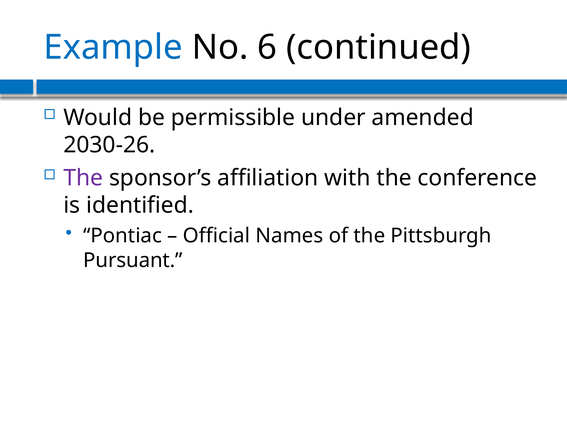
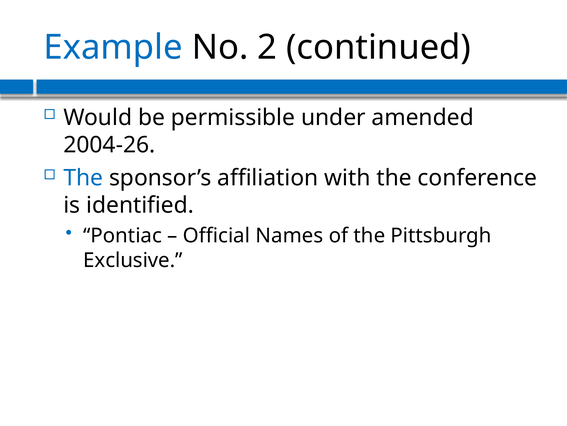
6: 6 -> 2 (267, 47)
2030-26: 2030-26 -> 2004-26 (109, 145)
The colour: purple -> blue (83, 178)
Pursuant: Pursuant -> Exclusive (133, 260)
